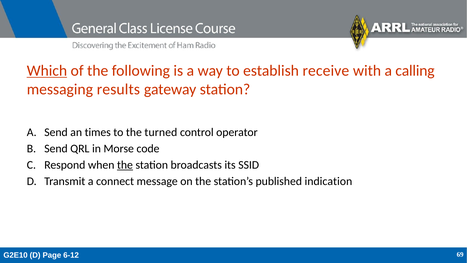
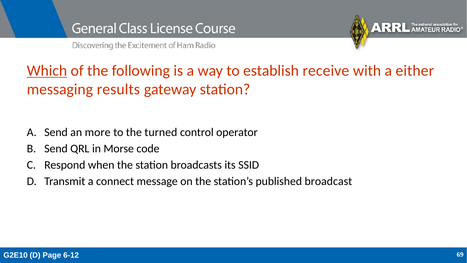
calling: calling -> either (415, 71)
times: times -> more (98, 132)
the underline: present -> none (125, 165)
indication: indication -> broadcast (328, 181)
